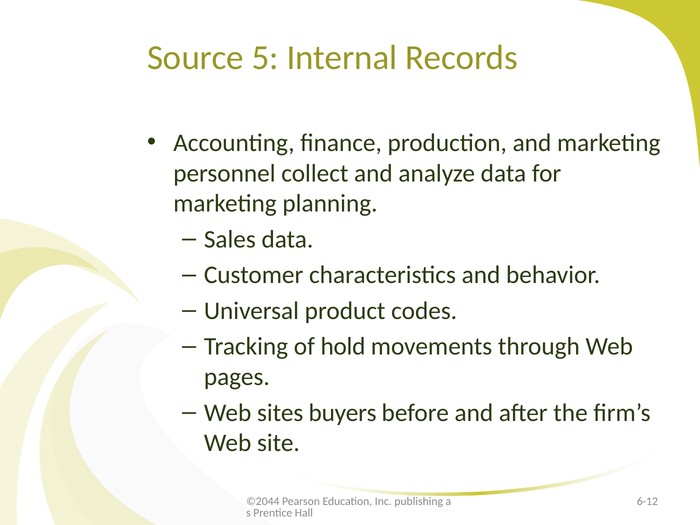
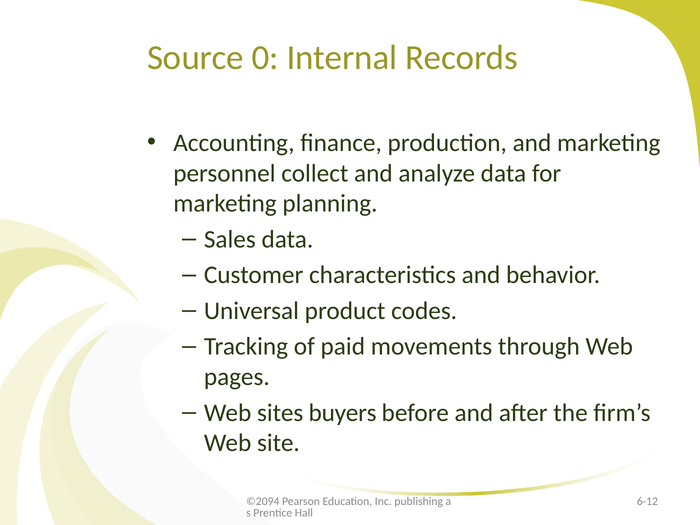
5: 5 -> 0 (265, 58)
hold: hold -> paid (343, 347)
©2044: ©2044 -> ©2094 (263, 501)
